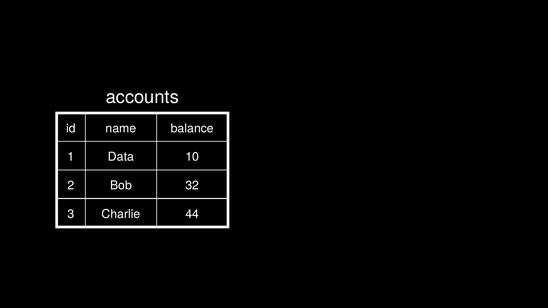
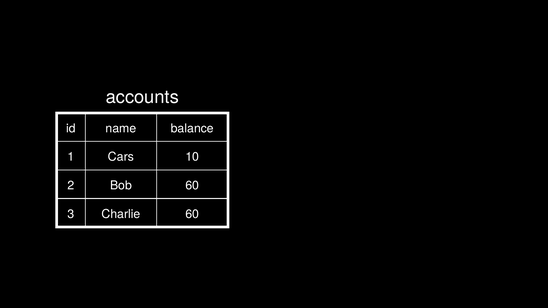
Data: Data -> Cars (121, 157)
Bob 32: 32 -> 60 (192, 186)
Charlie 44: 44 -> 60 (192, 214)
